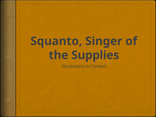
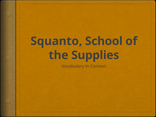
Singer: Singer -> School (104, 41)
